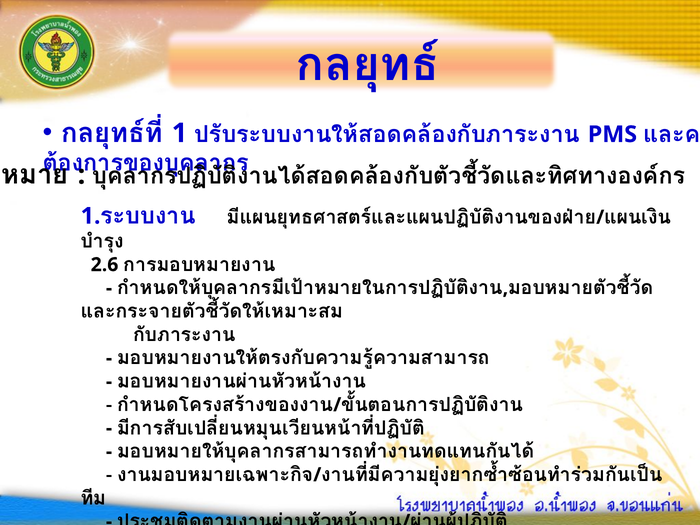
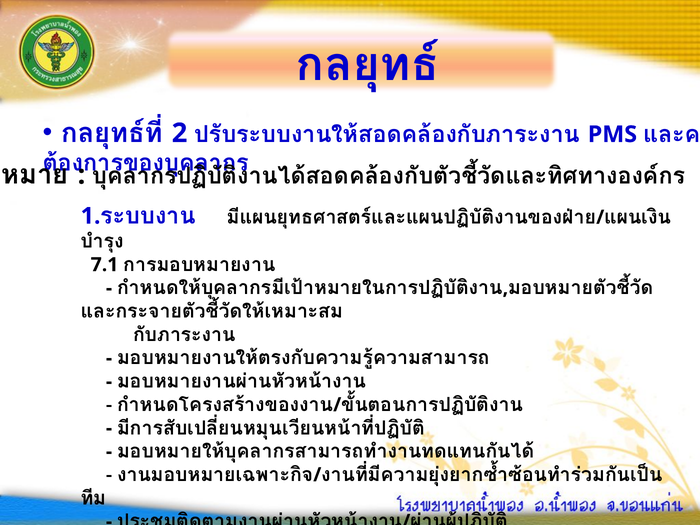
1: 1 -> 2 (180, 133)
2.6: 2.6 -> 7.1 (105, 265)
